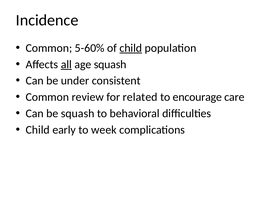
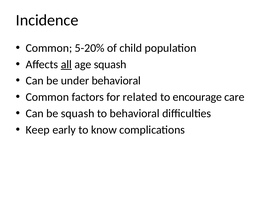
5-60%: 5-60% -> 5-20% (90, 48)
child underline: present -> none (131, 48)
under consistent: consistent -> behavioral (116, 81)
review: review -> factors (88, 97)
Child: Child -> Keep (38, 130)
week: week -> know (104, 130)
